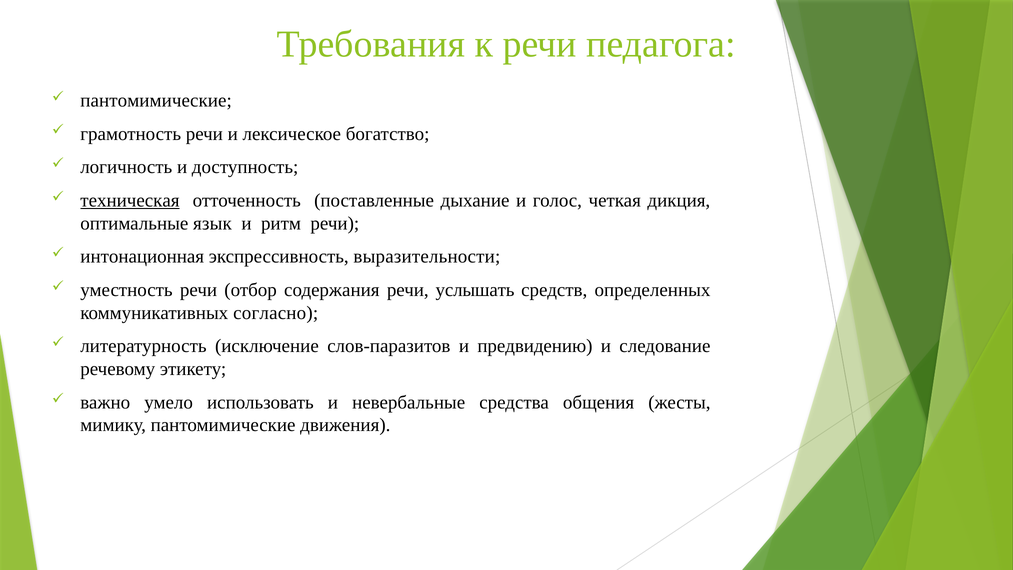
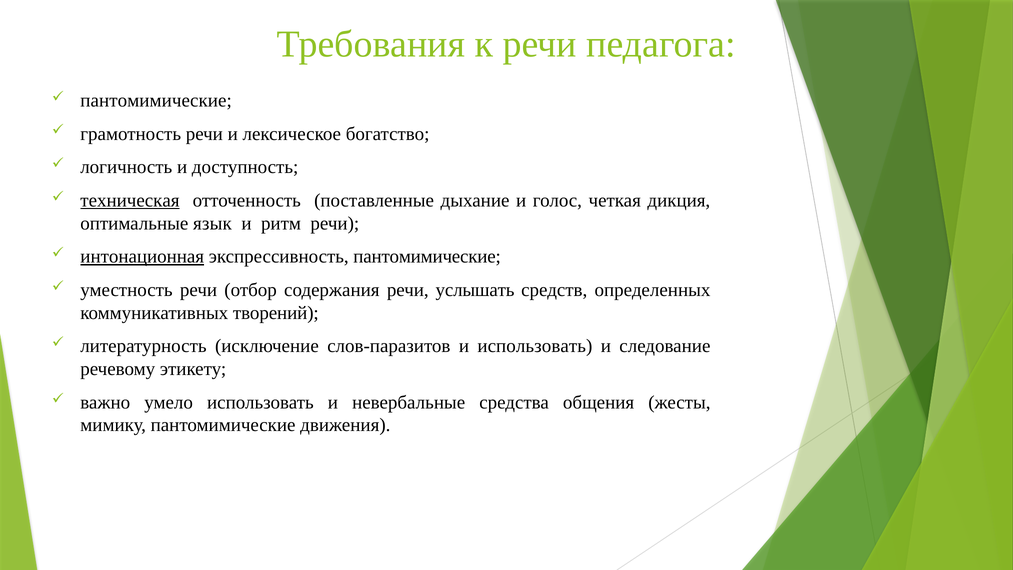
интонационная underline: none -> present (142, 257)
экспрессивность выразительности: выразительности -> пантомимические (427, 257)
согласно: согласно -> творений (276, 313)
и предвидению: предвидению -> использовать (535, 346)
